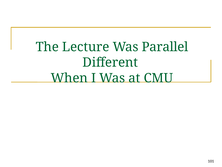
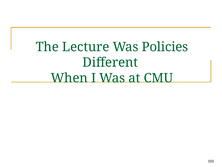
Parallel: Parallel -> Policies (165, 47)
